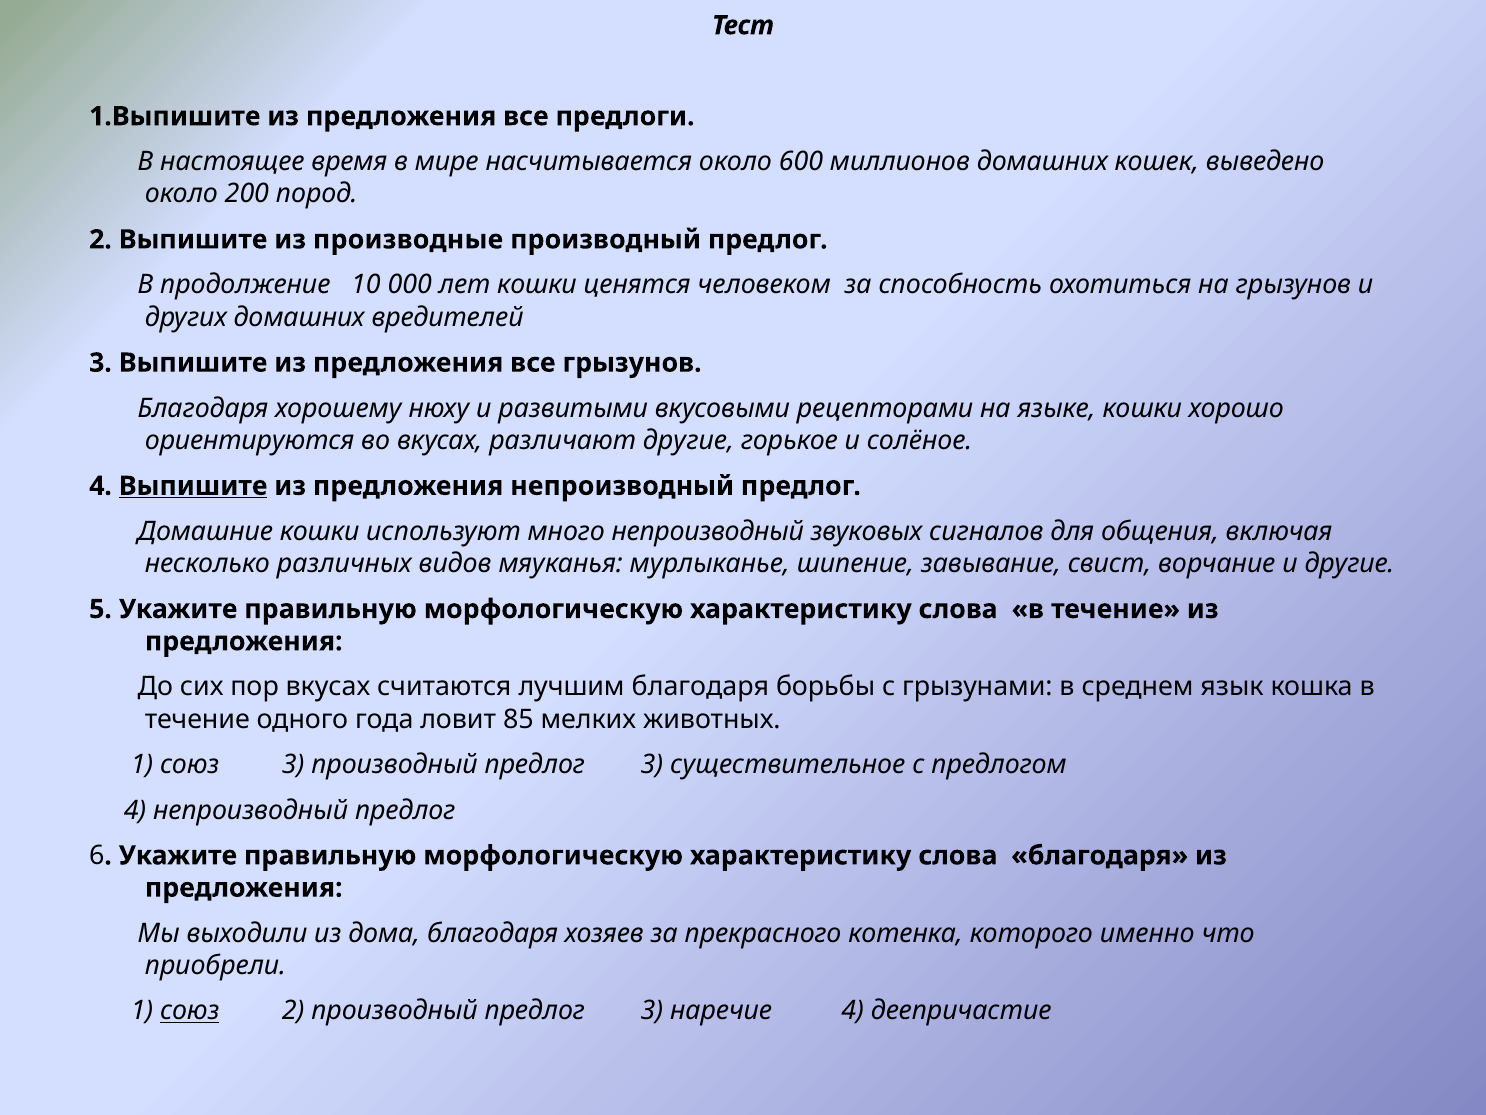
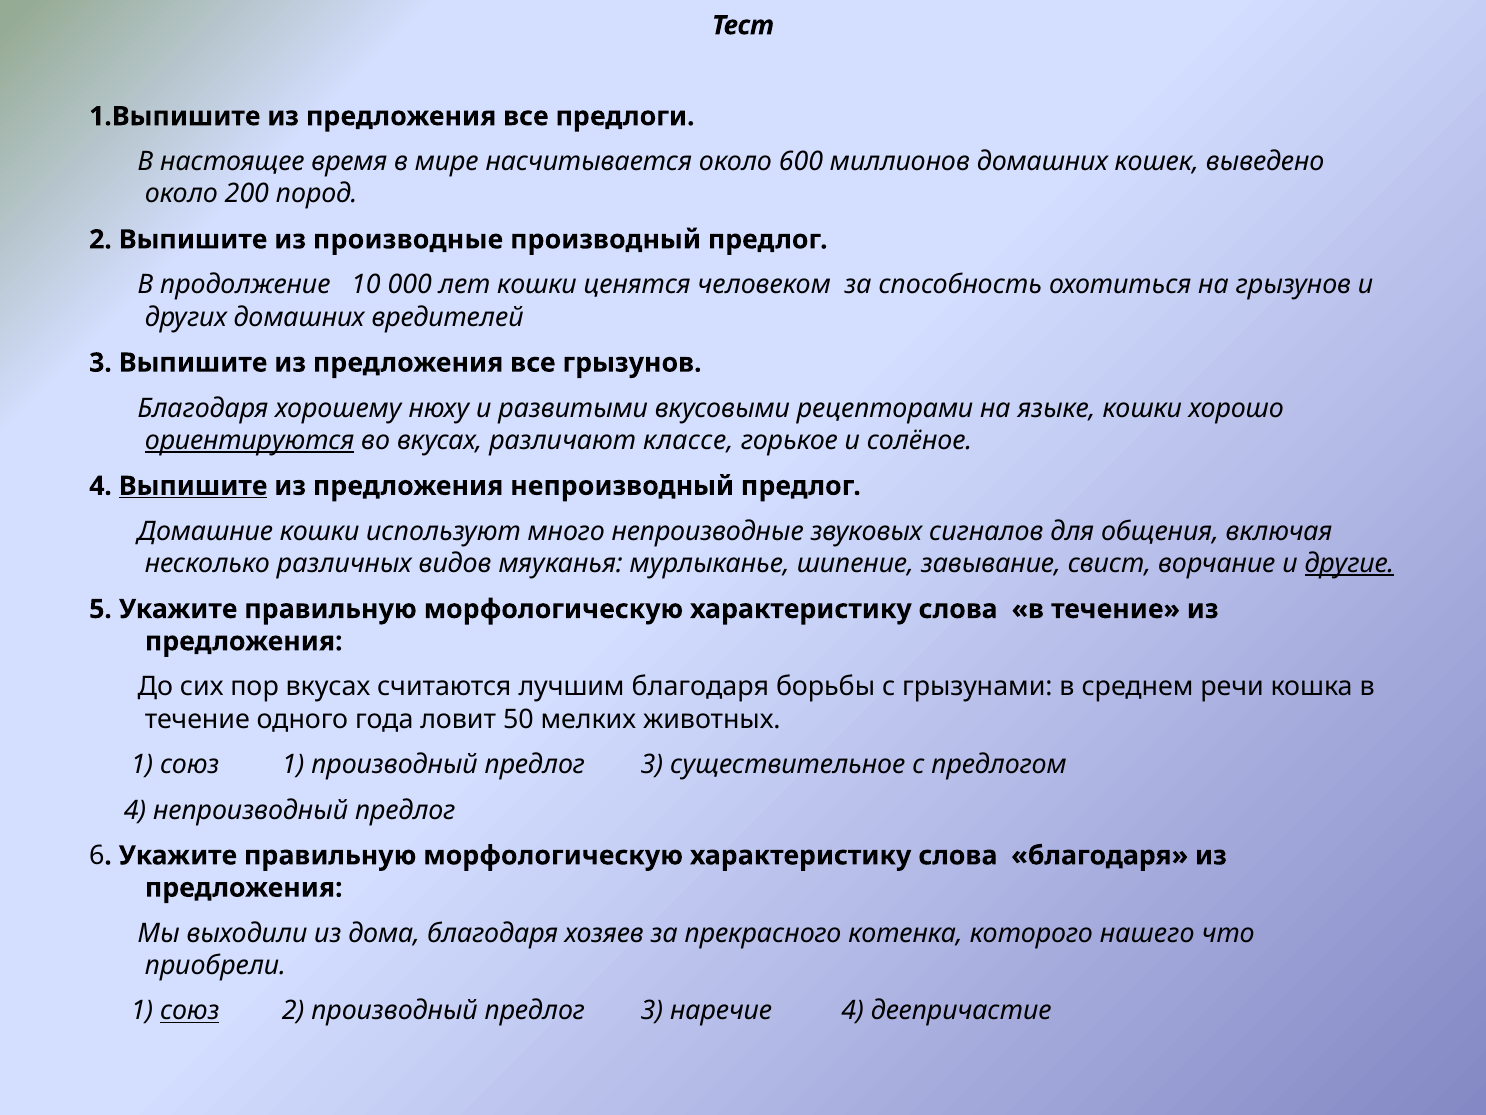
ориентируются underline: none -> present (250, 440)
различают другие: другие -> классе (688, 440)
много непроизводный: непроизводный -> непроизводные (708, 531)
другие underline: none -> present (1349, 563)
язык: язык -> речи (1232, 687)
85: 85 -> 50 (518, 719)
союз 3: 3 -> 1 (293, 764)
именно: именно -> нашего (1147, 933)
